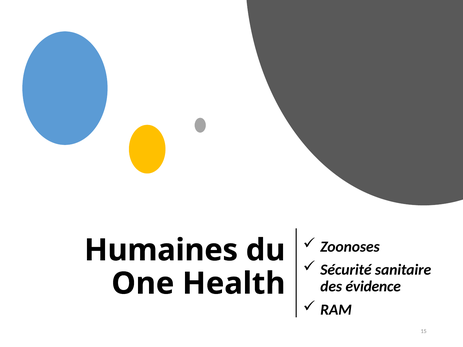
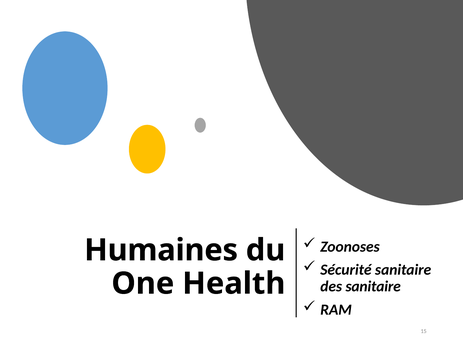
des évidence: évidence -> sanitaire (373, 287)
